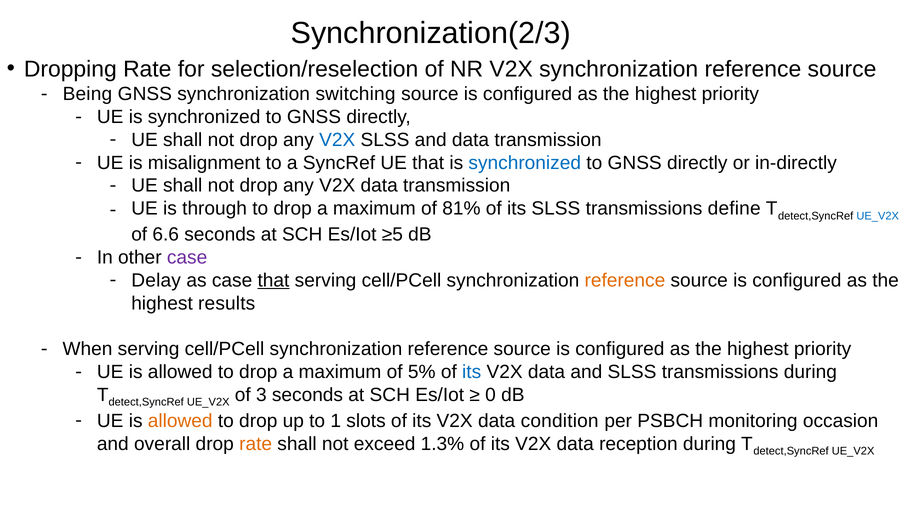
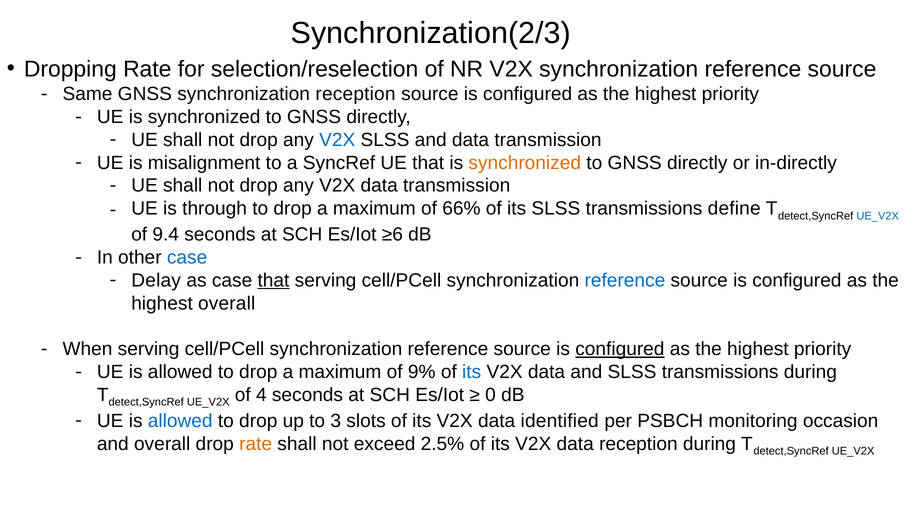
Being: Being -> Same (88, 94)
synchronization switching: switching -> reception (356, 94)
synchronized colour: blue -> orange (525, 163)
81%: 81% -> 66% (461, 209)
6.6: 6.6 -> 9.4 (166, 235)
≥5: ≥5 -> ≥6 (392, 235)
case colour: purple -> blue (187, 258)
reference colour: orange -> blue (625, 281)
highest results: results -> overall (227, 303)
configured underline: none -> present (620, 349)
5%: 5% -> 9% (422, 372)
3: 3 -> 4 (261, 395)
allowed colour: orange -> blue (180, 421)
1: 1 -> 3 (336, 421)
condition: condition -> identified (560, 421)
1.3%: 1.3% -> 2.5% (442, 444)
